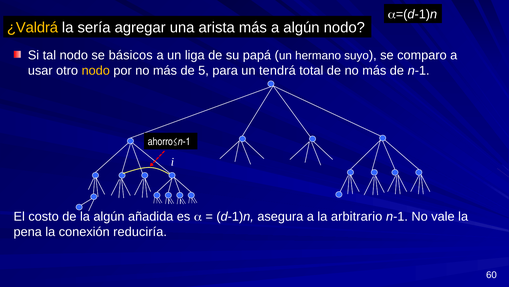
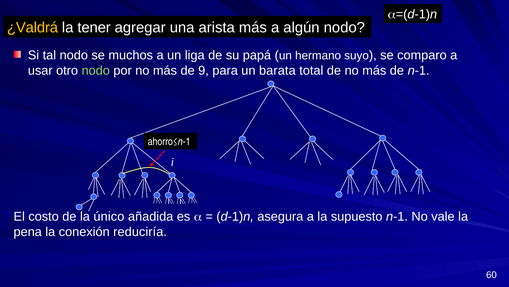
sería: sería -> tener (94, 28)
básicos: básicos -> muchos (131, 55)
nodo colour: yellow -> light green (96, 71)
5: 5 -> 9 (204, 71)
tendrá: tendrá -> barata (277, 71)
la algún: algún -> único (109, 216)
arbitrario: arbitrario -> supuesto (357, 216)
